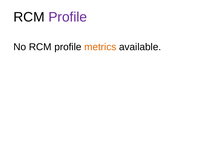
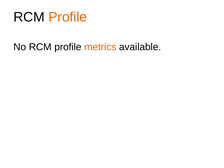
Profile colour: purple -> orange (68, 17)
